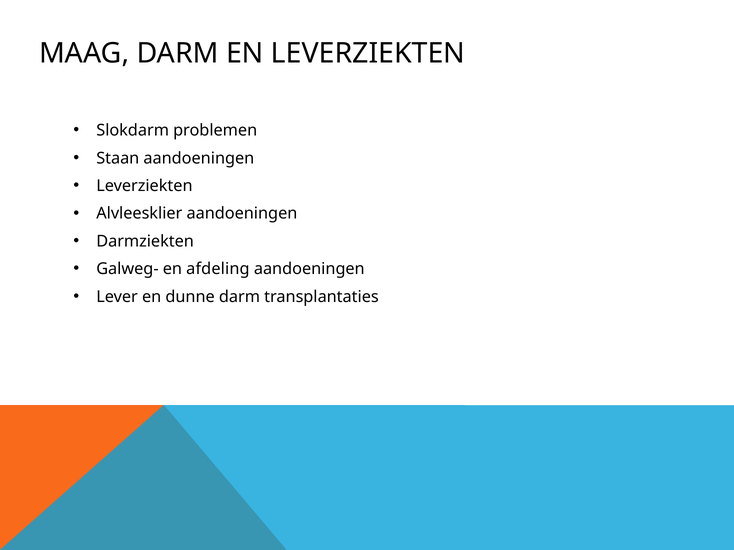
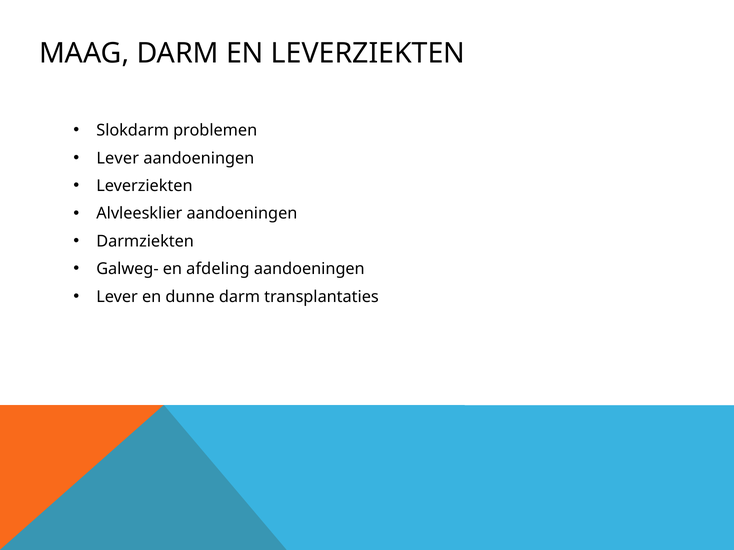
Staan: Staan -> Lever (118, 158)
